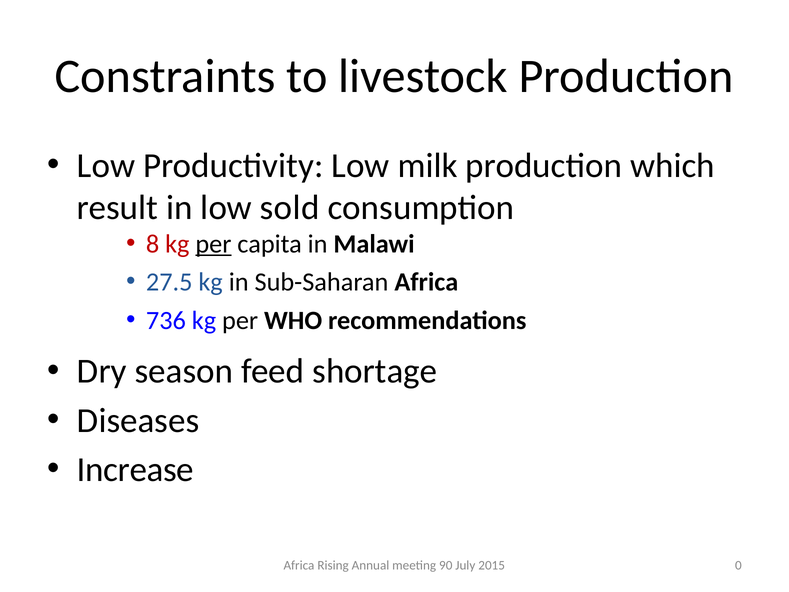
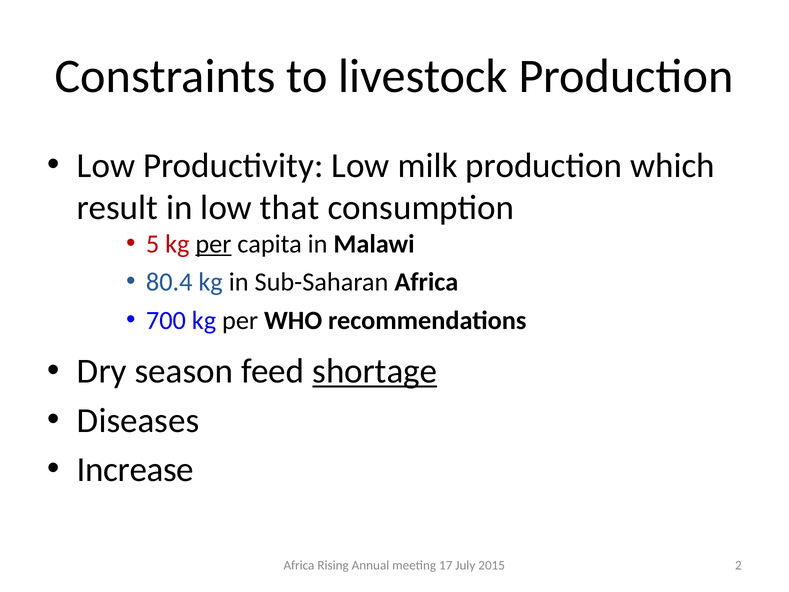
sold: sold -> that (290, 208)
8: 8 -> 5 (153, 244)
27.5: 27.5 -> 80.4 (169, 282)
736: 736 -> 700 (166, 320)
shortage underline: none -> present (375, 371)
90: 90 -> 17 (446, 565)
0: 0 -> 2 (738, 565)
